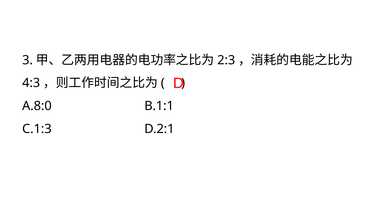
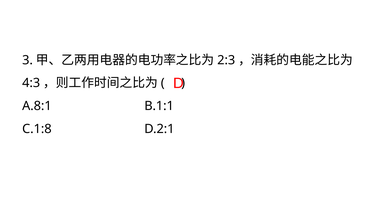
A.8:0: A.8:0 -> A.8:1 (37, 106)
C.1:3: C.1:3 -> C.1:8 (37, 129)
